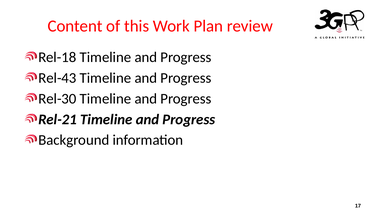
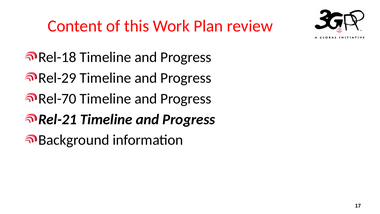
Rel-43: Rel-43 -> Rel-29 (57, 78)
Rel-30: Rel-30 -> Rel-70 (57, 99)
